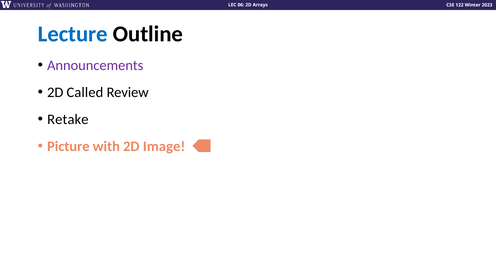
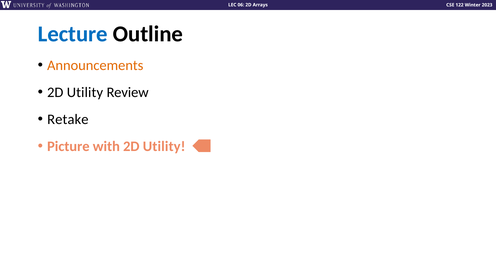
Announcements colour: purple -> orange (95, 65)
Called: Called -> Utility (85, 92)
with 2D Image: Image -> Utility (164, 146)
